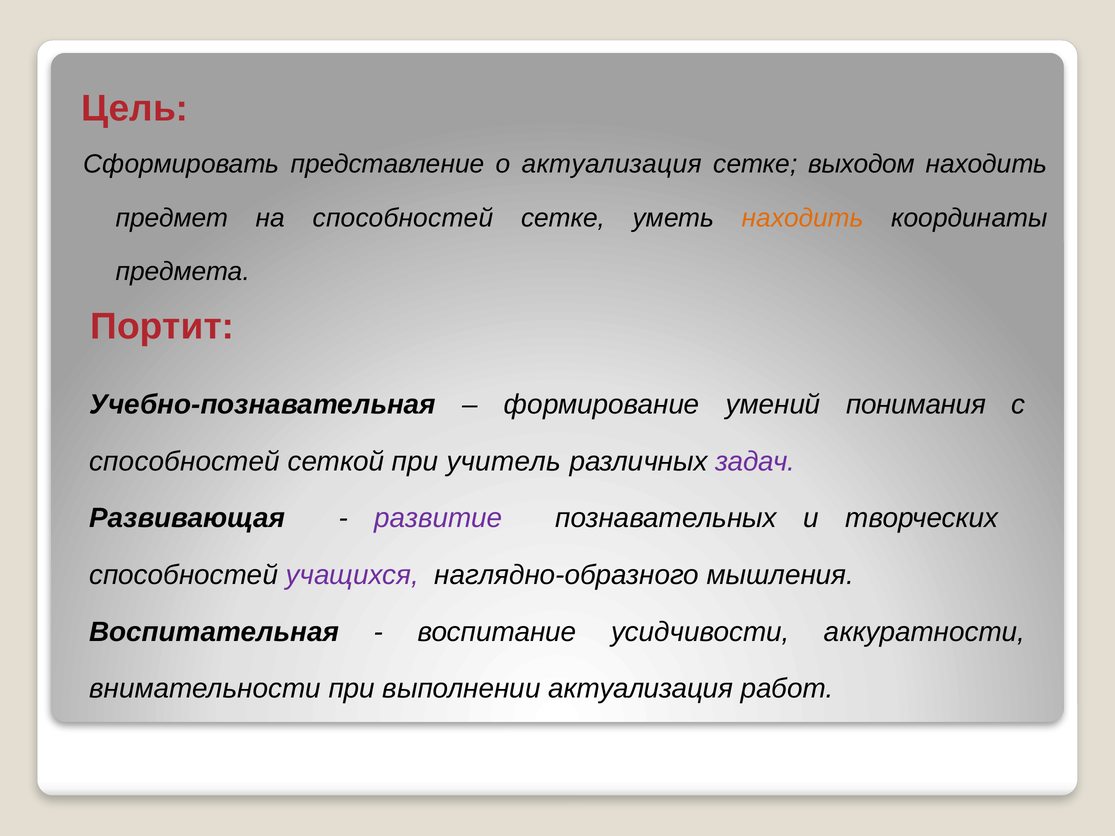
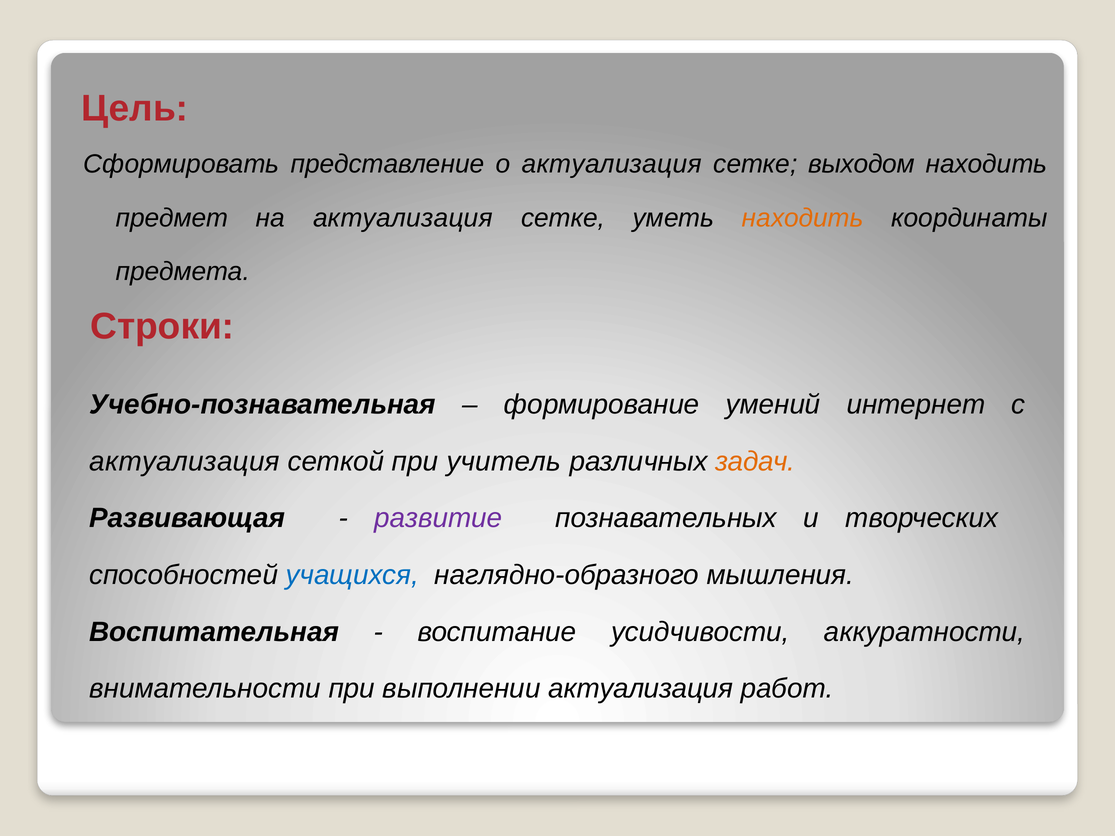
на способностей: способностей -> актуализация (403, 218)
Портит: Портит -> Строки (162, 327)
понимания: понимания -> интернет (916, 405)
способностей: способностей -> актуализация (185, 462)
задач colour: purple -> orange (755, 462)
учащихся colour: purple -> blue (352, 575)
